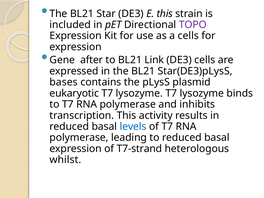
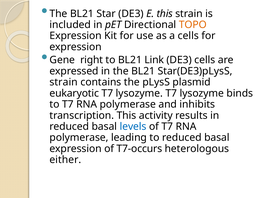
TOPO colour: purple -> orange (193, 25)
after: after -> right (92, 60)
bases: bases -> strain (64, 82)
T7-strand: T7-strand -> T7-occurs (139, 149)
whilst: whilst -> either (65, 160)
